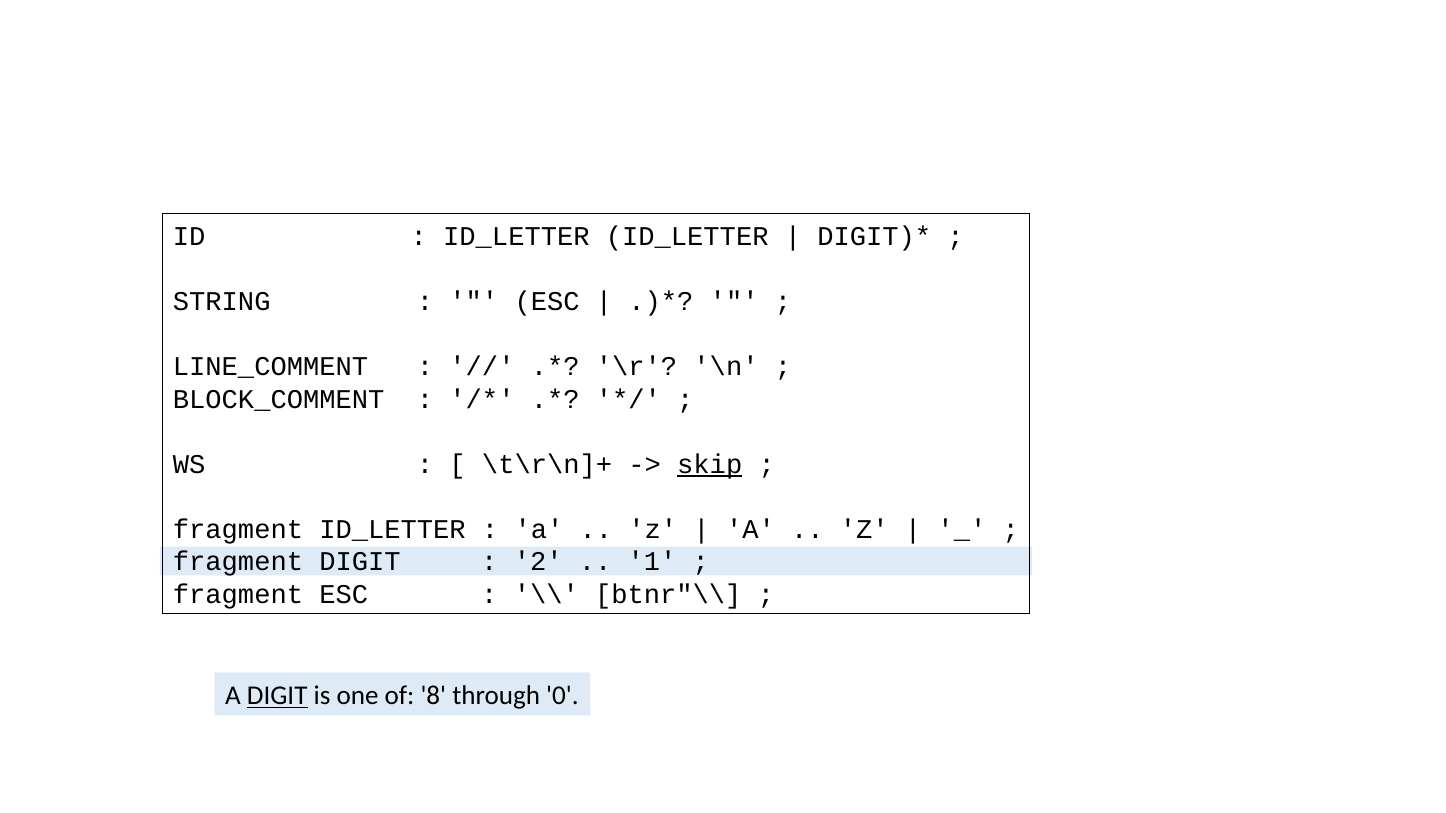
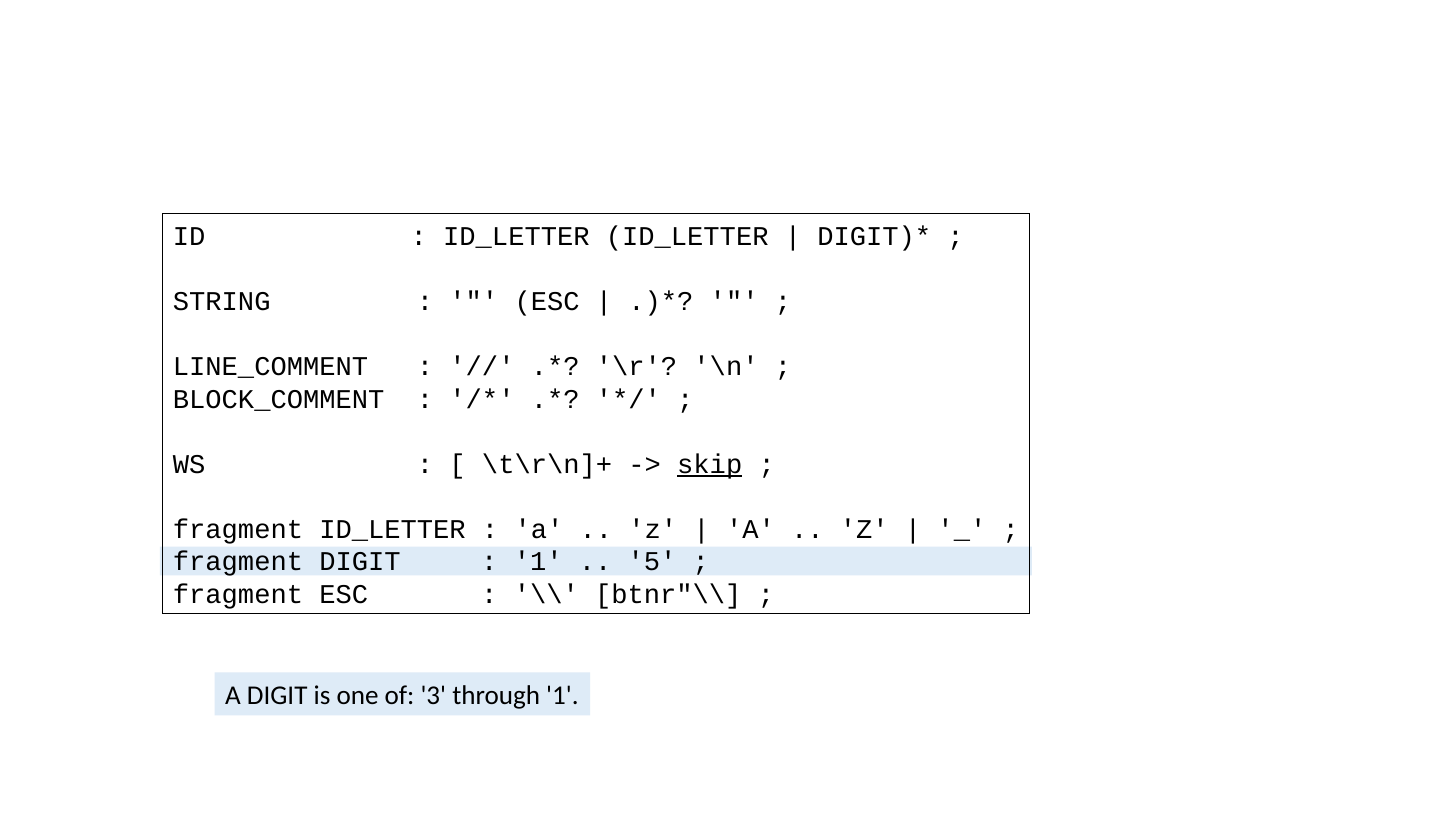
2: 2 -> 1 (538, 562)
1: 1 -> 5 (652, 562)
DIGIT underline: present -> none (277, 696)
8: 8 -> 3 (433, 696)
through 0: 0 -> 1 (562, 696)
